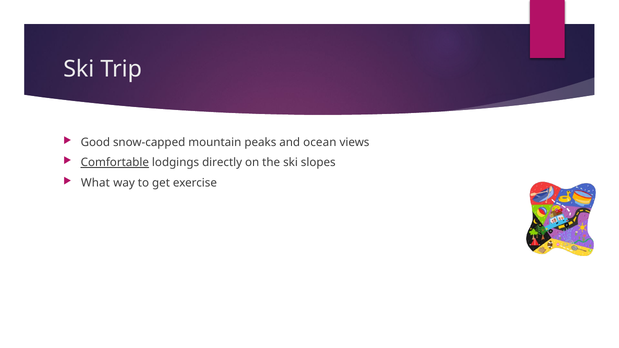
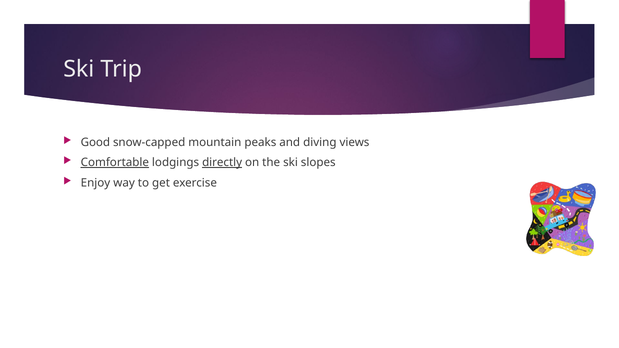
ocean: ocean -> diving (320, 142)
directly underline: none -> present (222, 163)
What: What -> Enjoy (95, 183)
